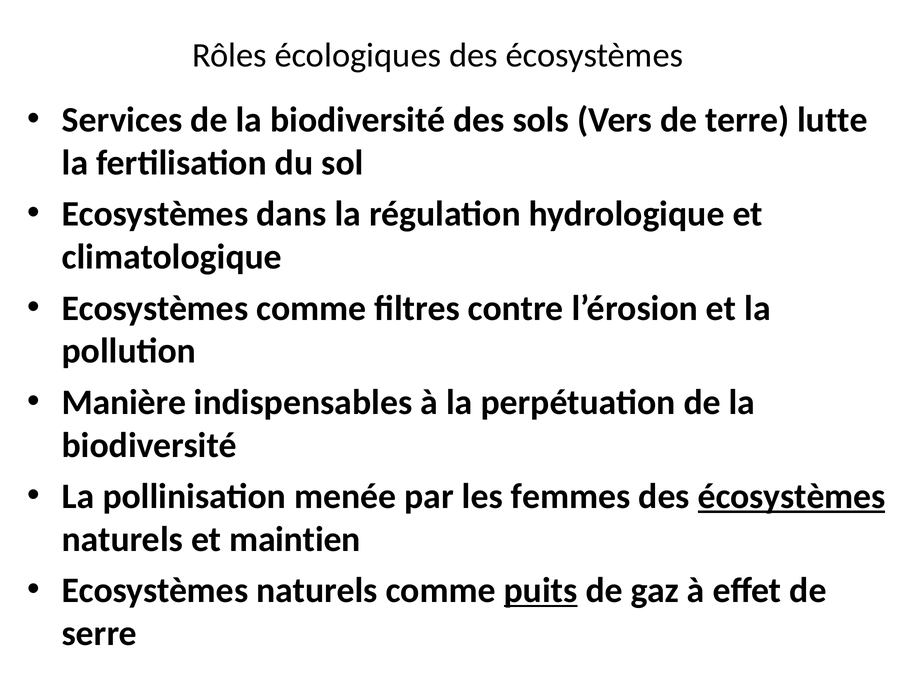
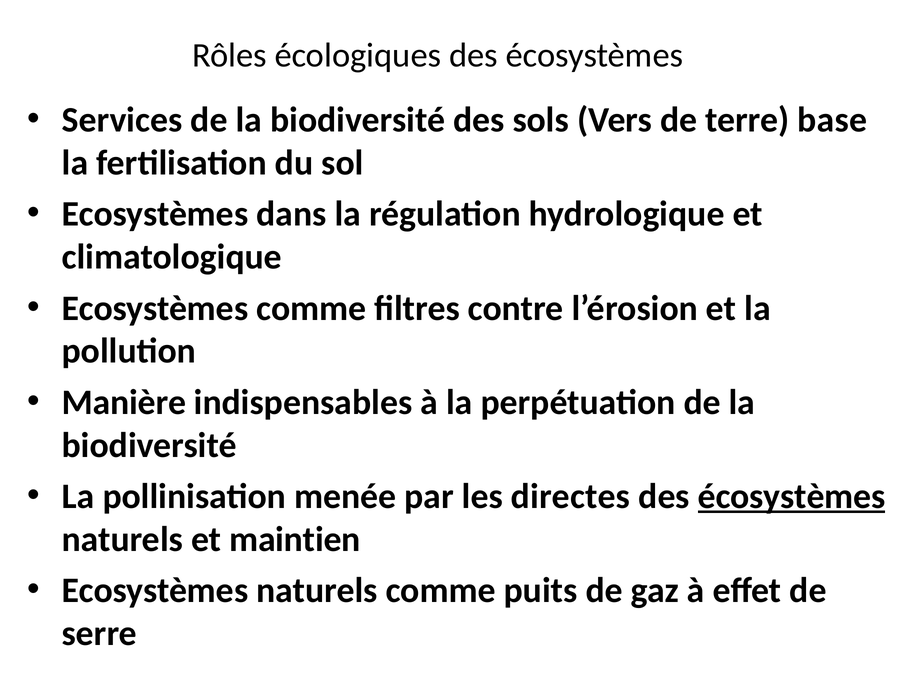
lutte: lutte -> base (832, 120)
femmes: femmes -> directes (571, 496)
puits underline: present -> none (541, 591)
